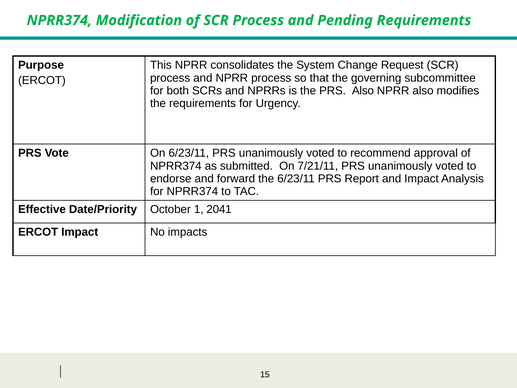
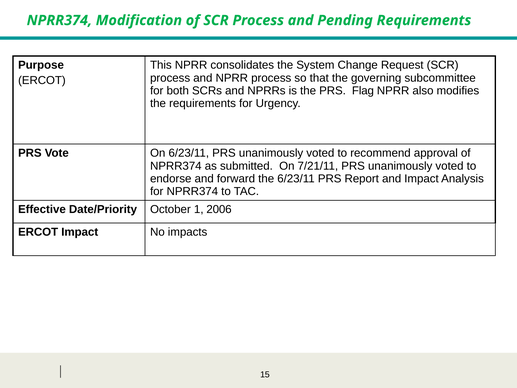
PRS Also: Also -> Flag (363, 91)
2041: 2041 -> 2006 (219, 209)
